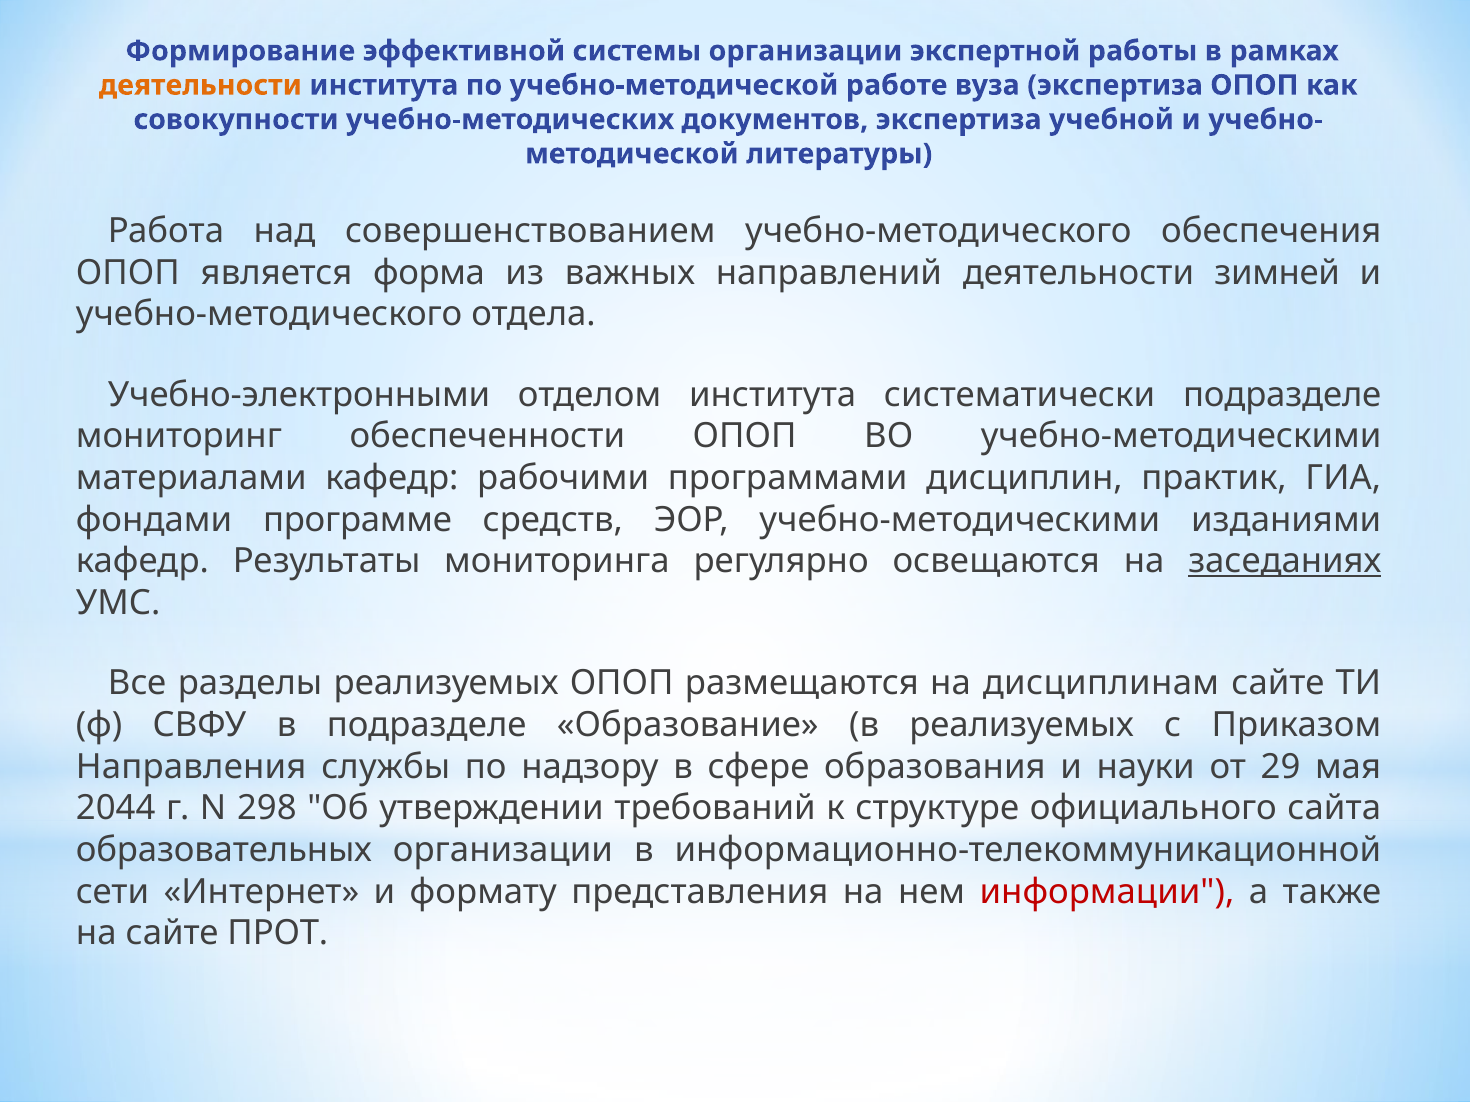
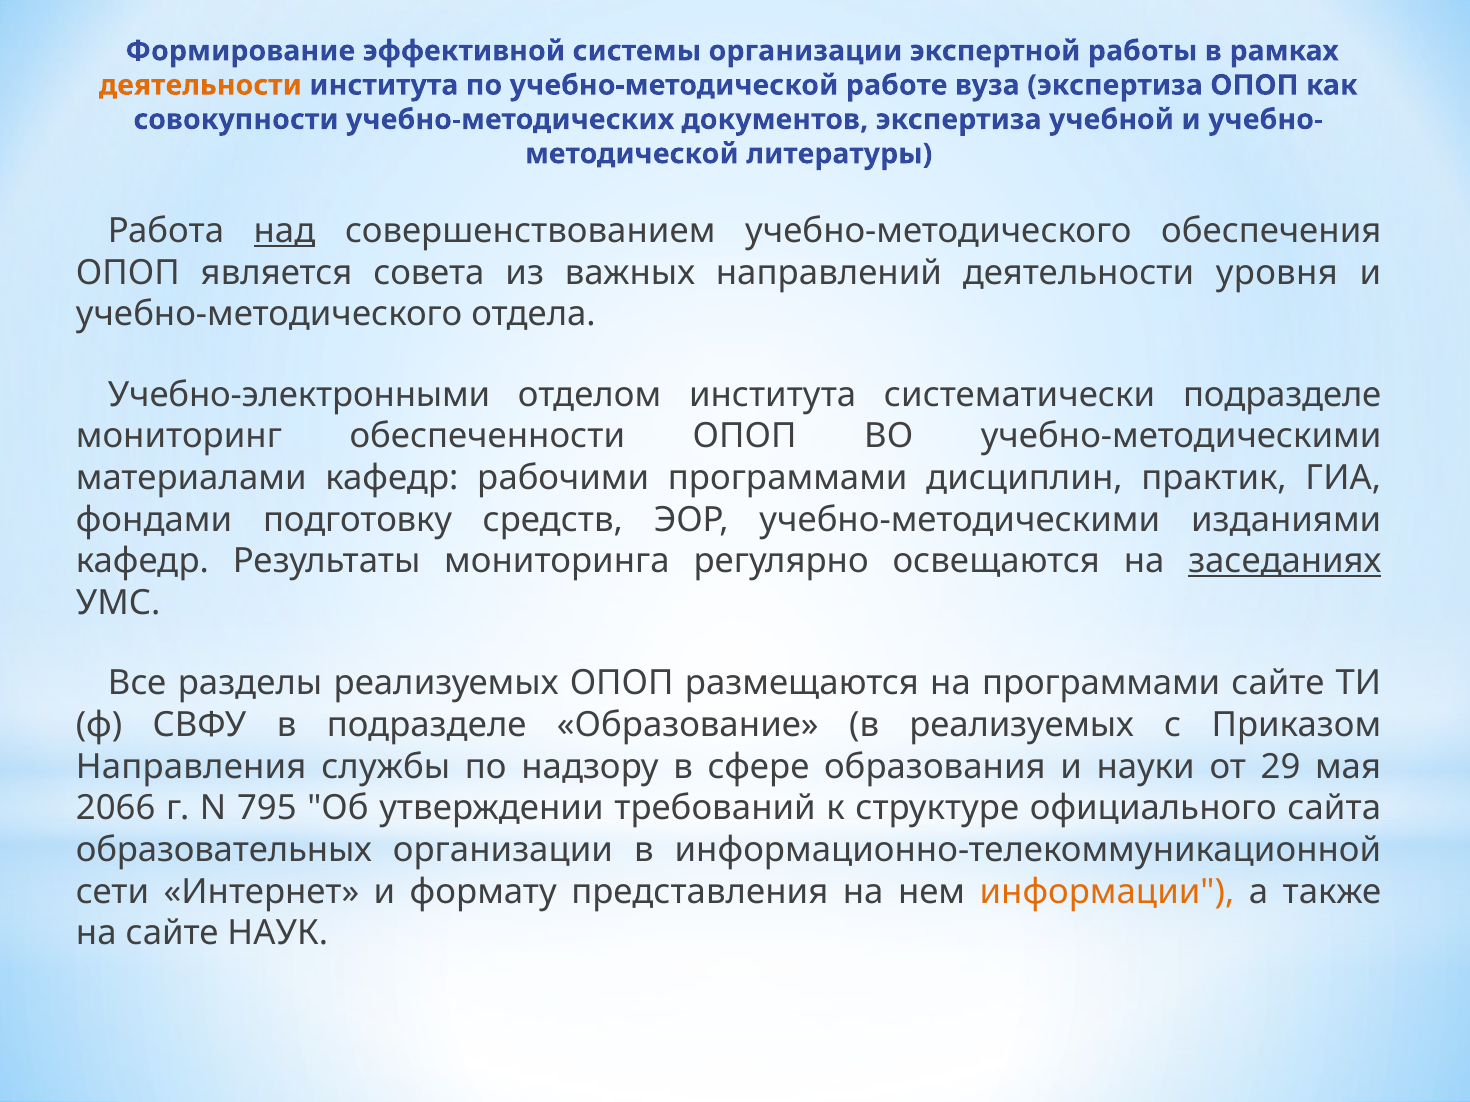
над underline: none -> present (284, 231)
форма: форма -> совета (429, 273)
зимней: зимней -> уровня (1277, 273)
программе: программе -> подготовку (358, 520)
на дисциплинам: дисциплинам -> программами (1101, 684)
2044: 2044 -> 2066 (116, 809)
298: 298 -> 795 (267, 809)
информации colour: red -> orange (1107, 892)
ПРОТ: ПРОТ -> НАУК (278, 934)
